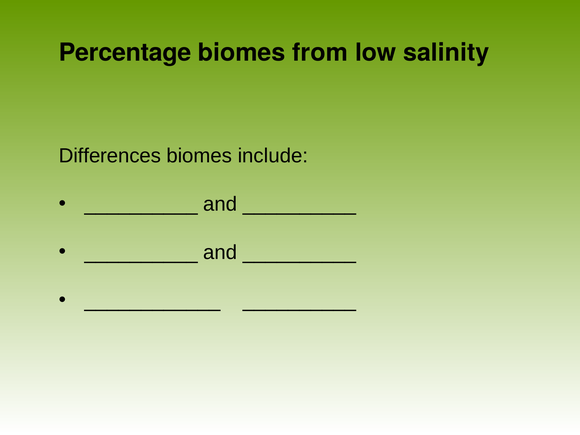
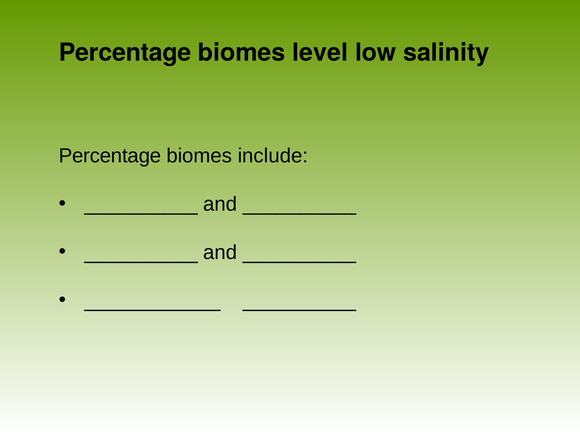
from: from -> level (320, 52)
Differences: Differences -> Percentage (110, 156)
